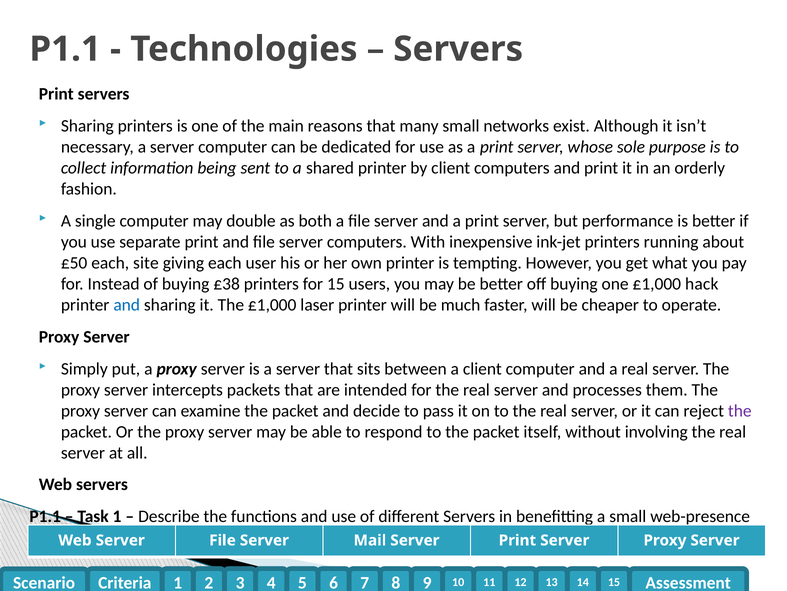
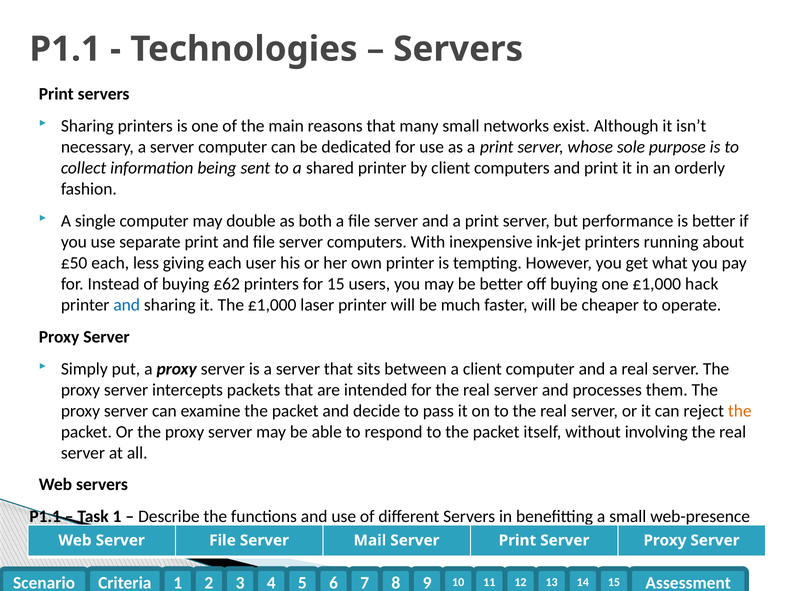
site: site -> less (146, 262)
£38: £38 -> £62 (227, 283)
the colour: purple -> orange (740, 410)
